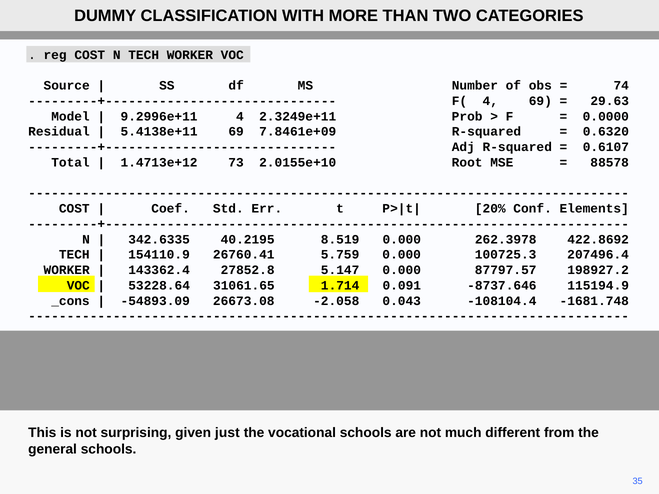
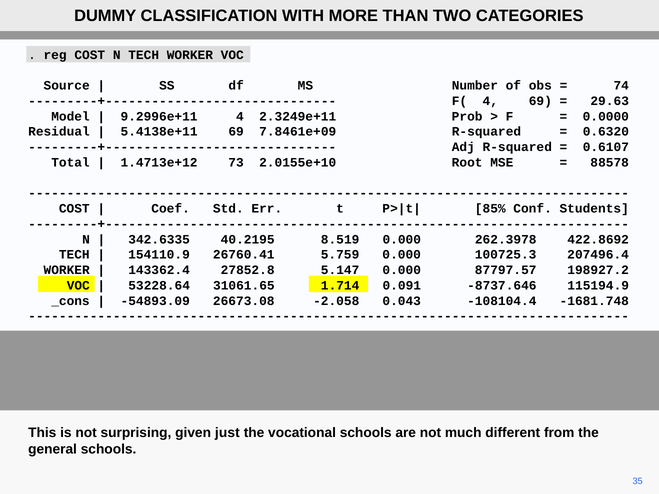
20%: 20% -> 85% (490, 209)
Elements: Elements -> Students (594, 209)
